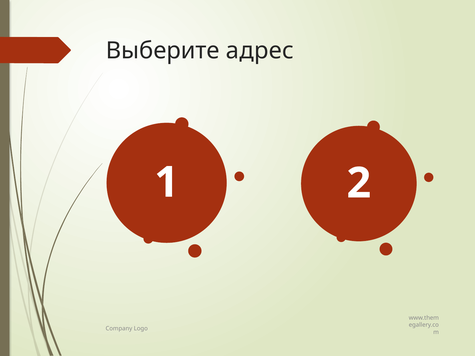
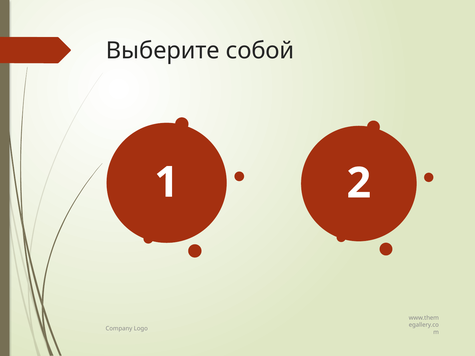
адрес: адрес -> собой (260, 51)
